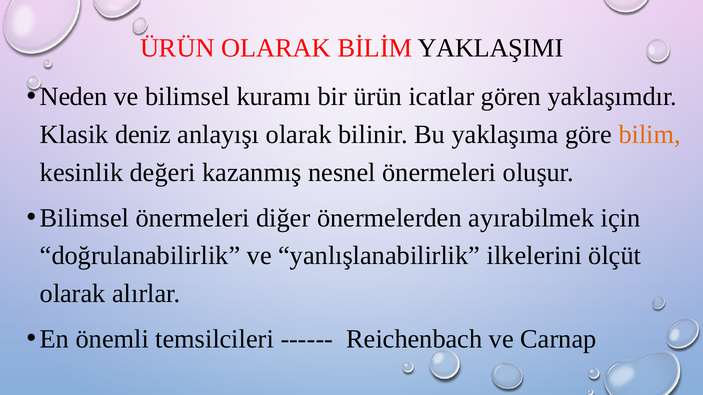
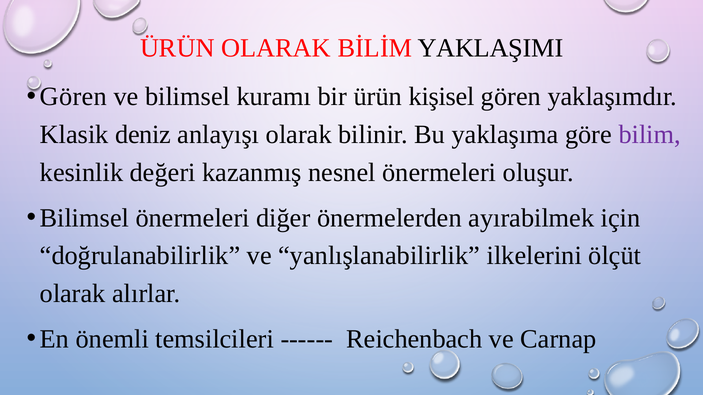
Neden: Neden -> Gören (73, 97)
icatlar: icatlar -> kişisel (442, 97)
bilim colour: orange -> purple (650, 135)
